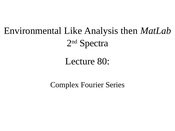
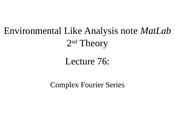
then: then -> note (129, 31)
Spectra: Spectra -> Theory (94, 43)
80: 80 -> 76 (103, 61)
